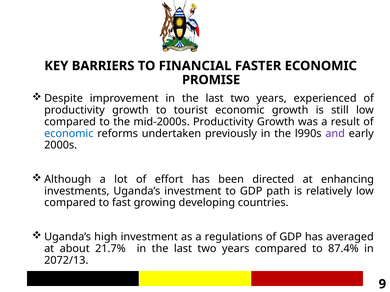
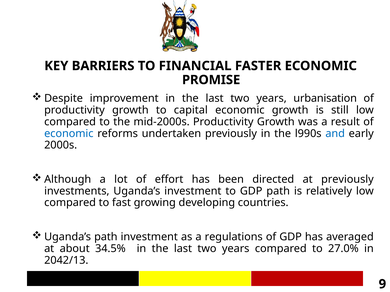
experienced: experienced -> urbanisation (325, 99)
tourist: tourist -> capital (191, 110)
and colour: purple -> blue (335, 134)
at enhancing: enhancing -> previously (347, 180)
Uganda’s high: high -> path (106, 237)
21.7%: 21.7% -> 34.5% (110, 249)
87.4%: 87.4% -> 27.0% (343, 249)
2072/13: 2072/13 -> 2042/13 (66, 261)
